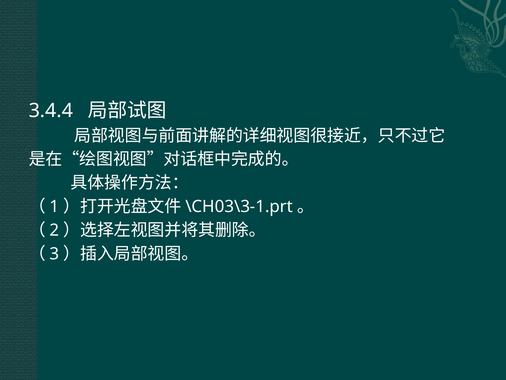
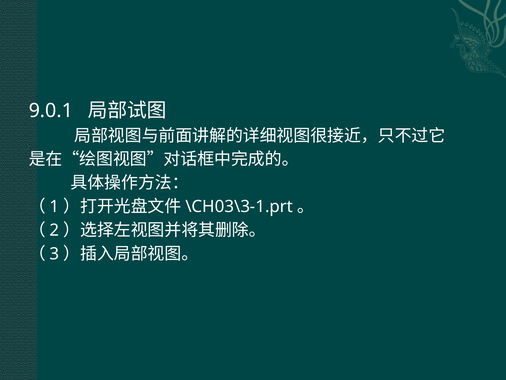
3.4.4: 3.4.4 -> 9.0.1 (51, 111)
